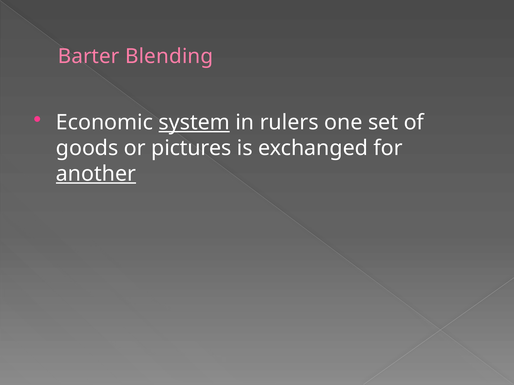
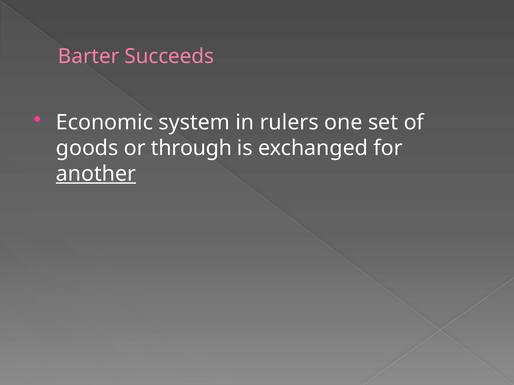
Blending: Blending -> Succeeds (169, 56)
system underline: present -> none (194, 123)
pictures: pictures -> through (191, 148)
